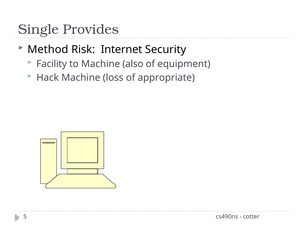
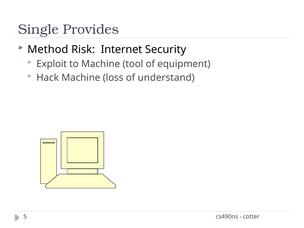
Facility: Facility -> Exploit (52, 64)
also: also -> tool (133, 64)
appropriate: appropriate -> understand (166, 78)
